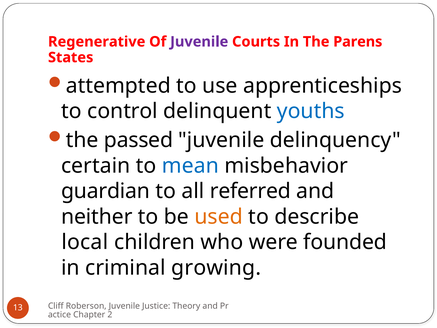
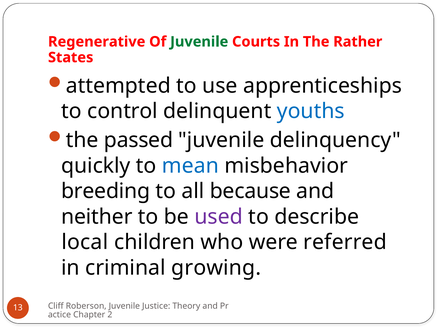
Juvenile colour: purple -> green (199, 42)
Parens: Parens -> Rather (358, 42)
certain: certain -> quickly (96, 166)
guardian: guardian -> breeding (106, 191)
referred: referred -> because (250, 191)
used colour: orange -> purple (219, 217)
founded: founded -> referred (345, 242)
